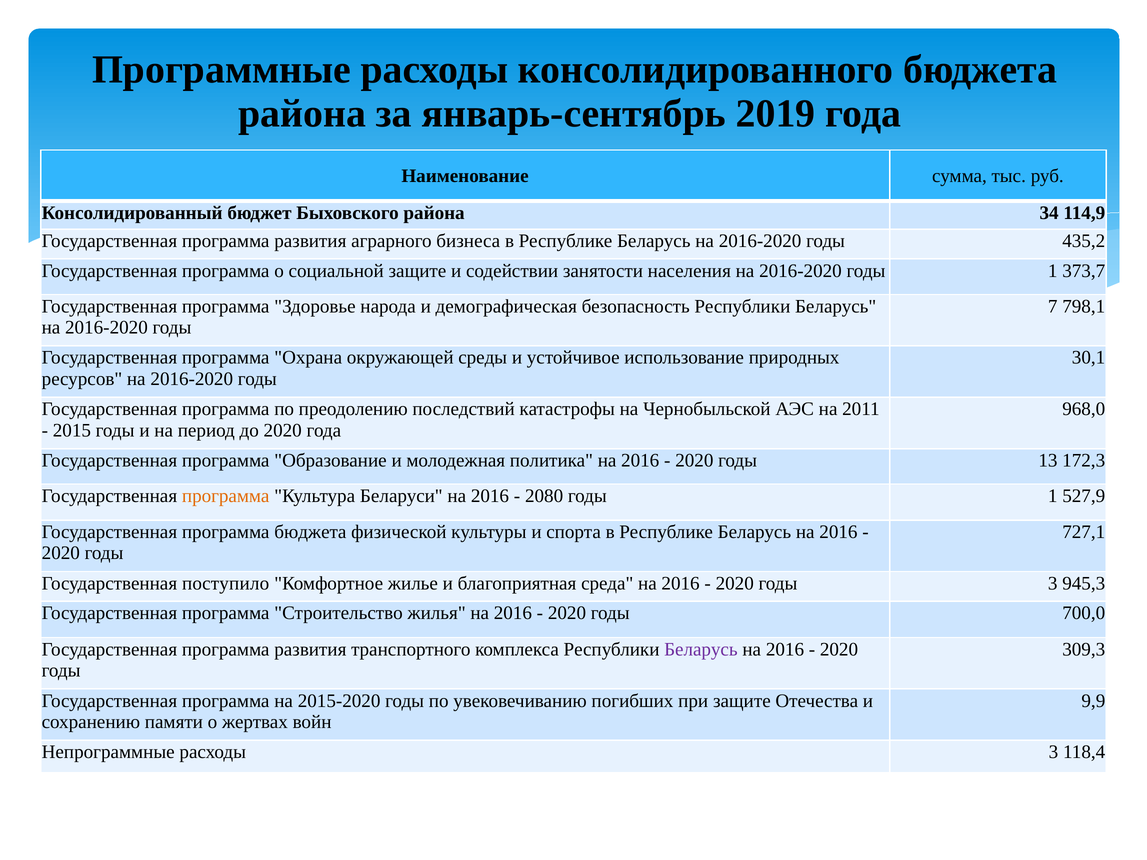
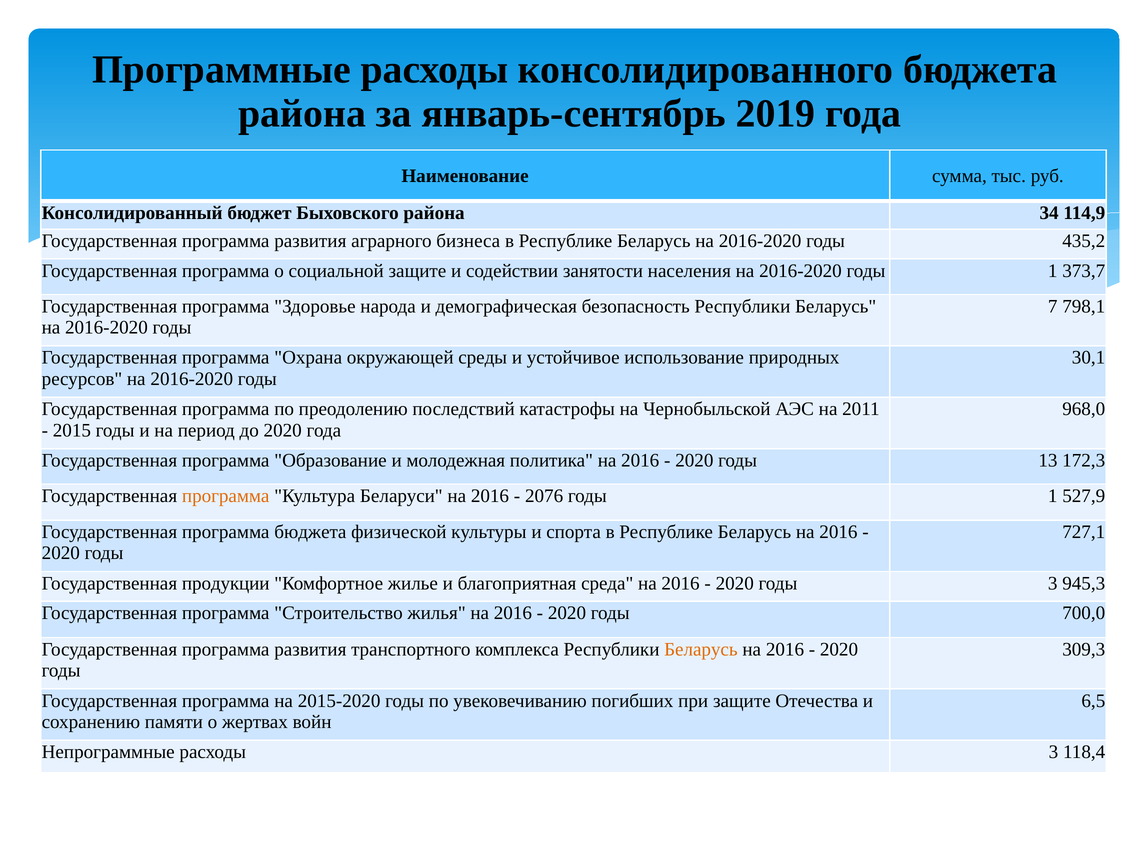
2080: 2080 -> 2076 (544, 496)
поступило: поступило -> продукции (226, 584)
Беларусь colour: purple -> orange (701, 649)
9,9: 9,9 -> 6,5 (1093, 701)
